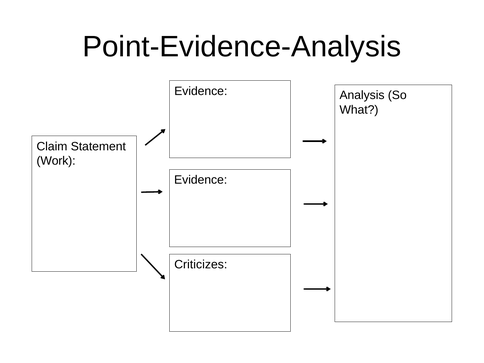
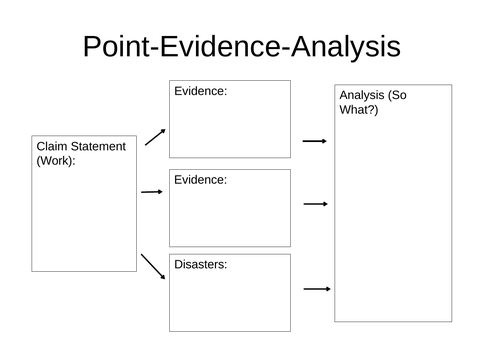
Criticizes: Criticizes -> Disasters (201, 265)
